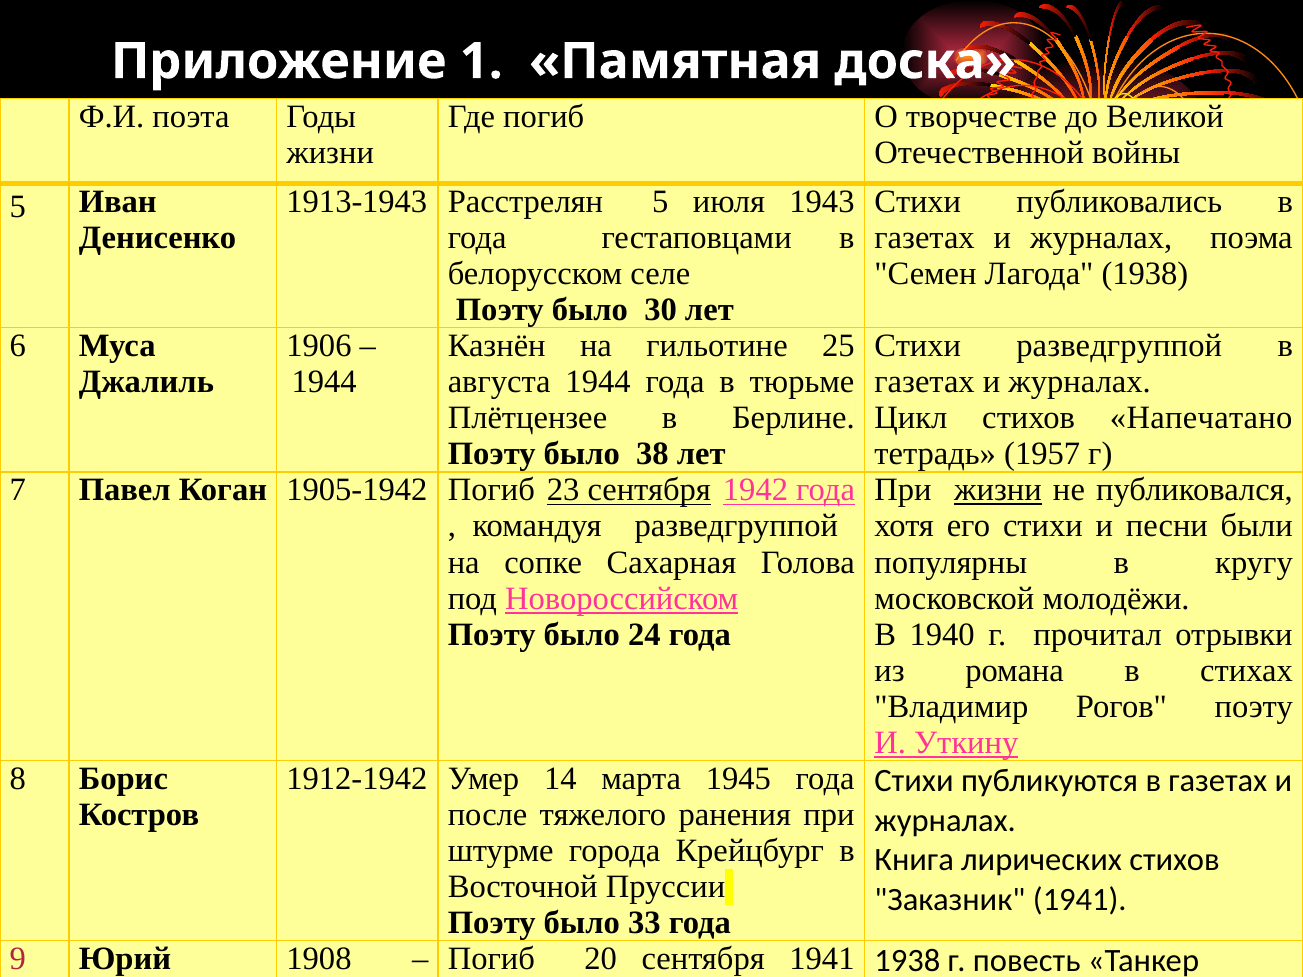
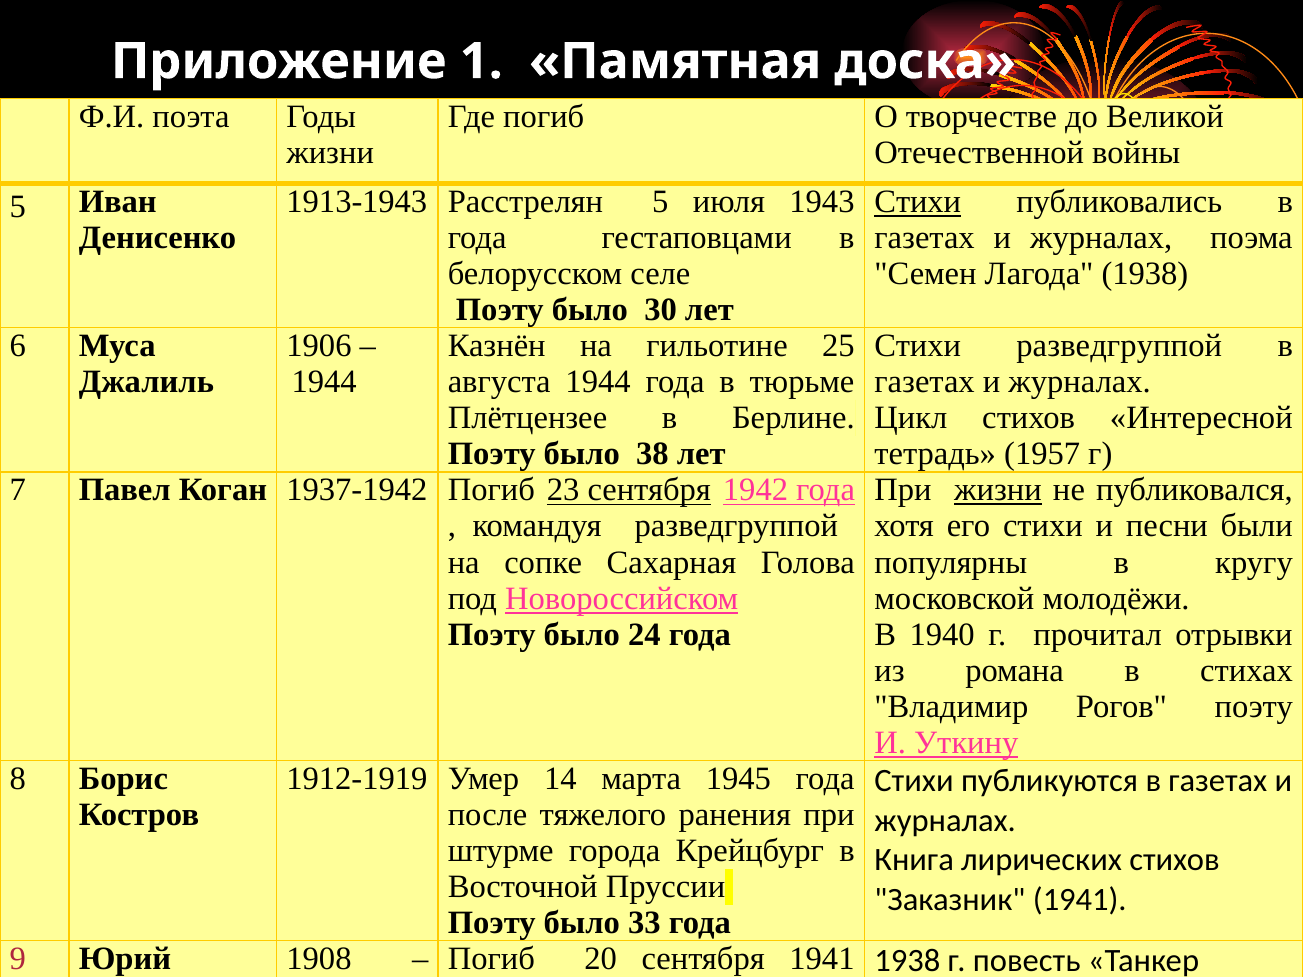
Стихи underline: none -> present (918, 202)
Напечатано: Напечатано -> Интересной (1201, 418)
1905-1942: 1905-1942 -> 1937-1942 (357, 490)
1912-1942: 1912-1942 -> 1912-1919 (357, 779)
